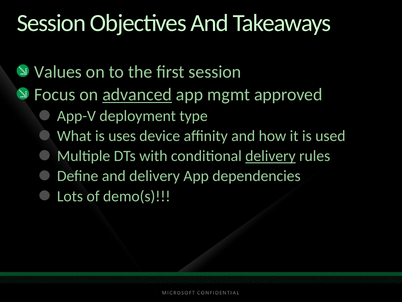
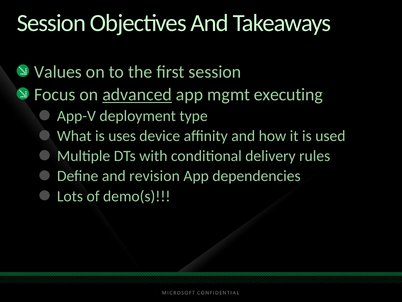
approved: approved -> executing (288, 95)
delivery underline: present -> none (270, 156)
and delivery: delivery -> revision (155, 176)
